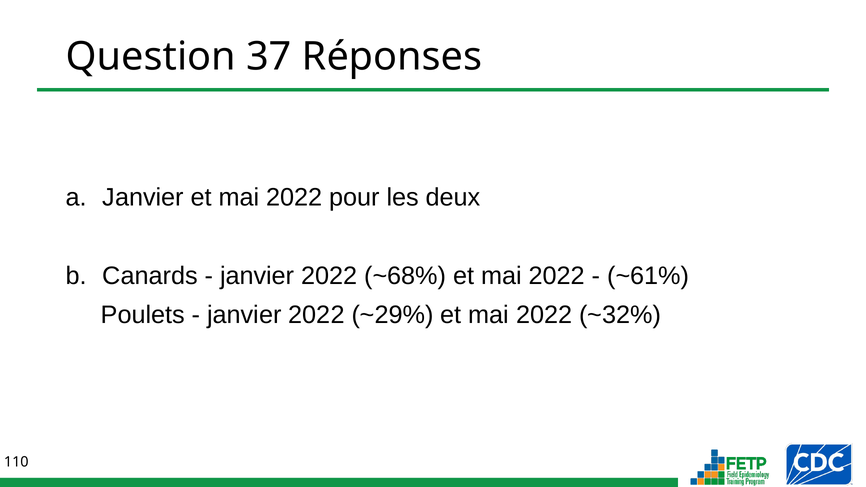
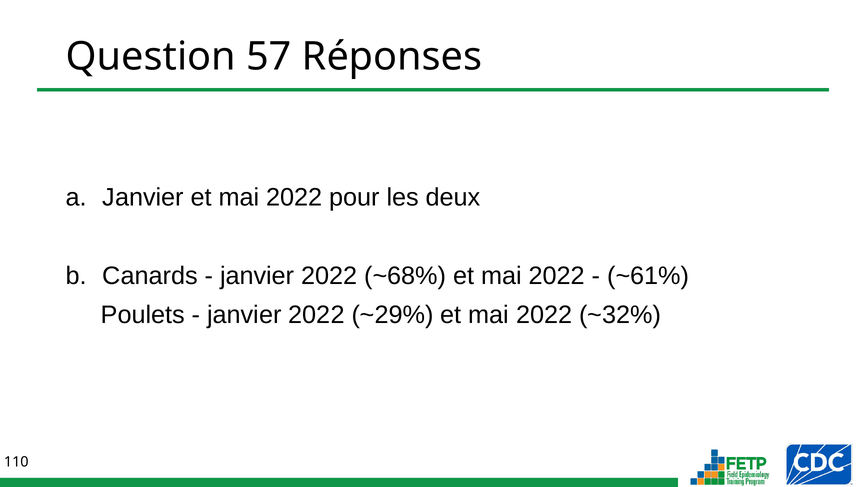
37: 37 -> 57 (269, 57)
